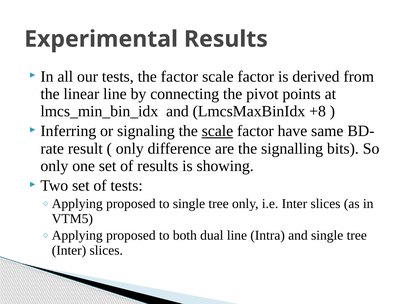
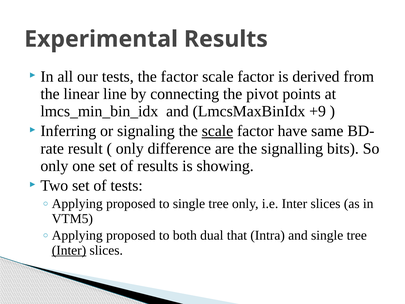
+8: +8 -> +9 (318, 111)
dual line: line -> that (237, 235)
Inter underline: none -> present (69, 250)
